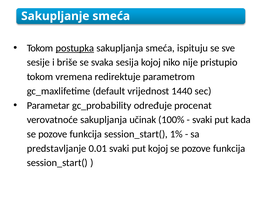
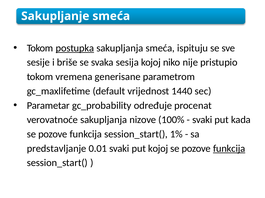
redirektuje: redirektuje -> generisane (118, 77)
učinak: učinak -> nizove (143, 120)
funkcija underline: none -> present (229, 149)
